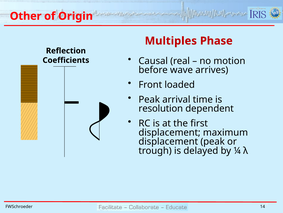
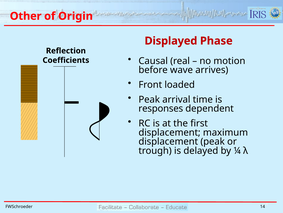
Multiples: Multiples -> Displayed (171, 41)
resolution: resolution -> responses (161, 108)
